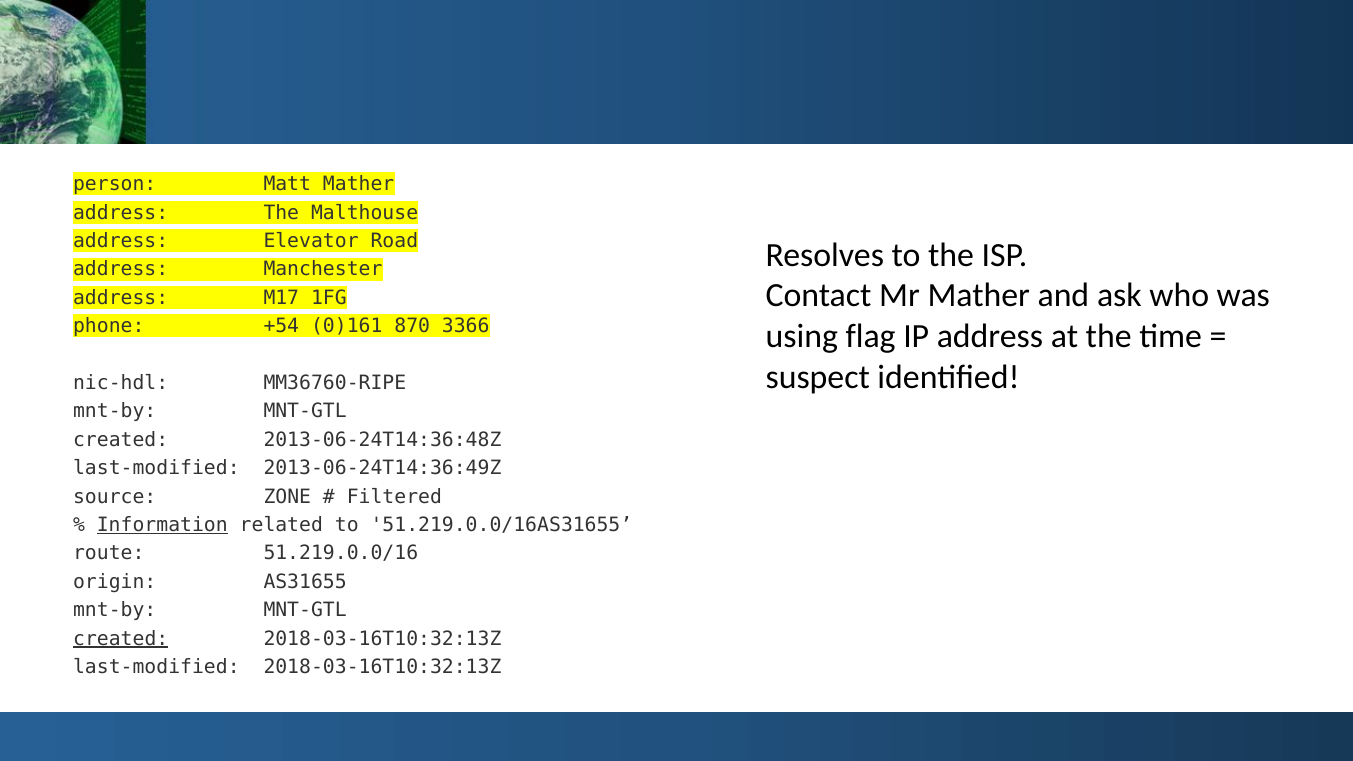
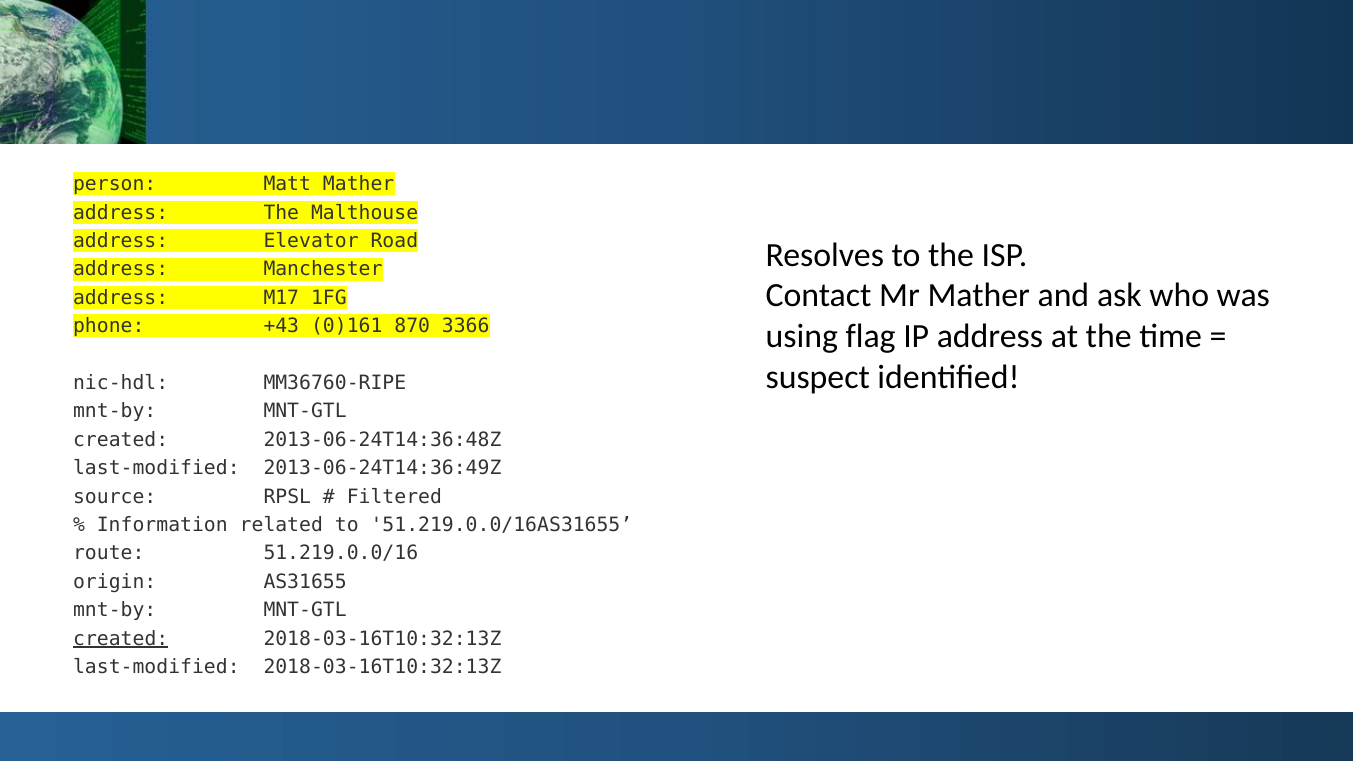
+54: +54 -> +43 (281, 326)
ZONE: ZONE -> RPSL (287, 497)
Information underline: present -> none (162, 525)
